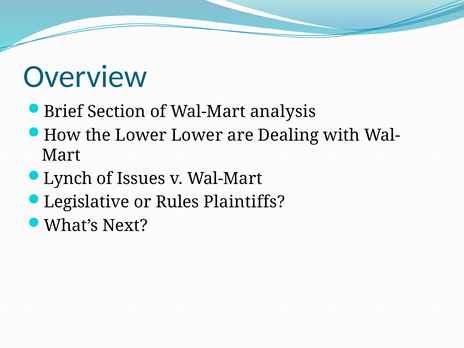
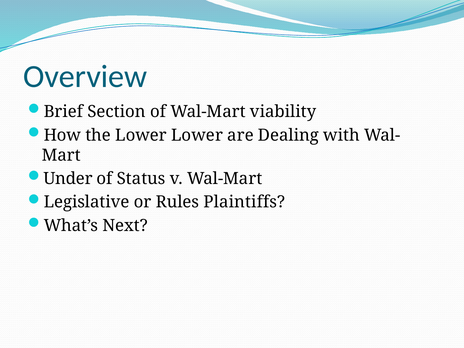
analysis: analysis -> viability (283, 112)
Lynch: Lynch -> Under (68, 179)
Issues: Issues -> Status (141, 179)
